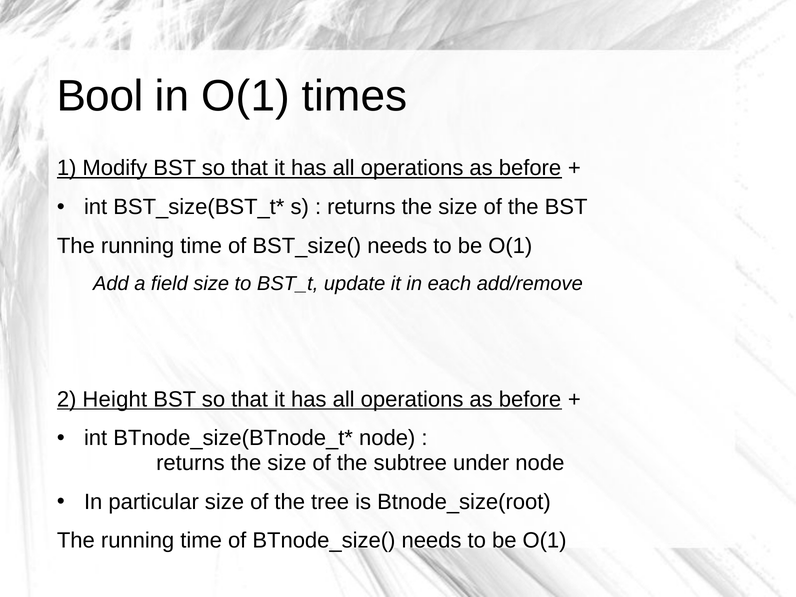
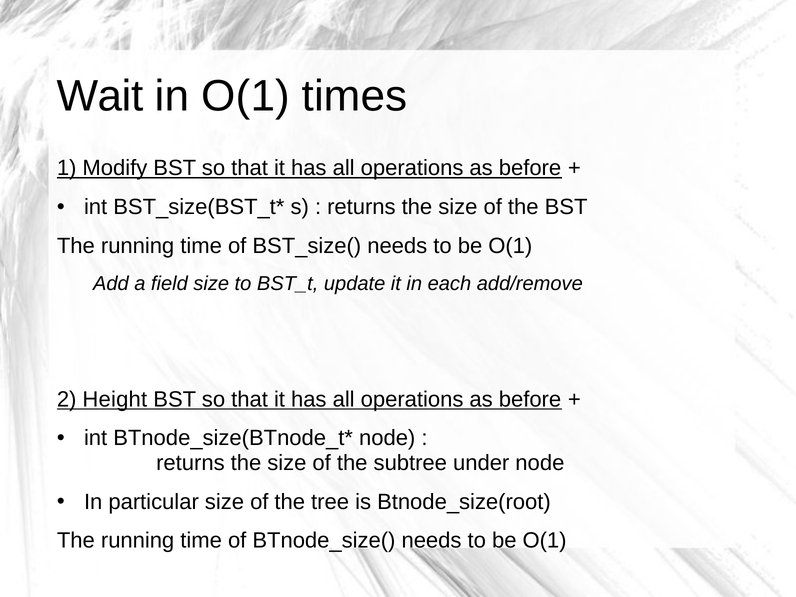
Bool: Bool -> Wait (100, 96)
